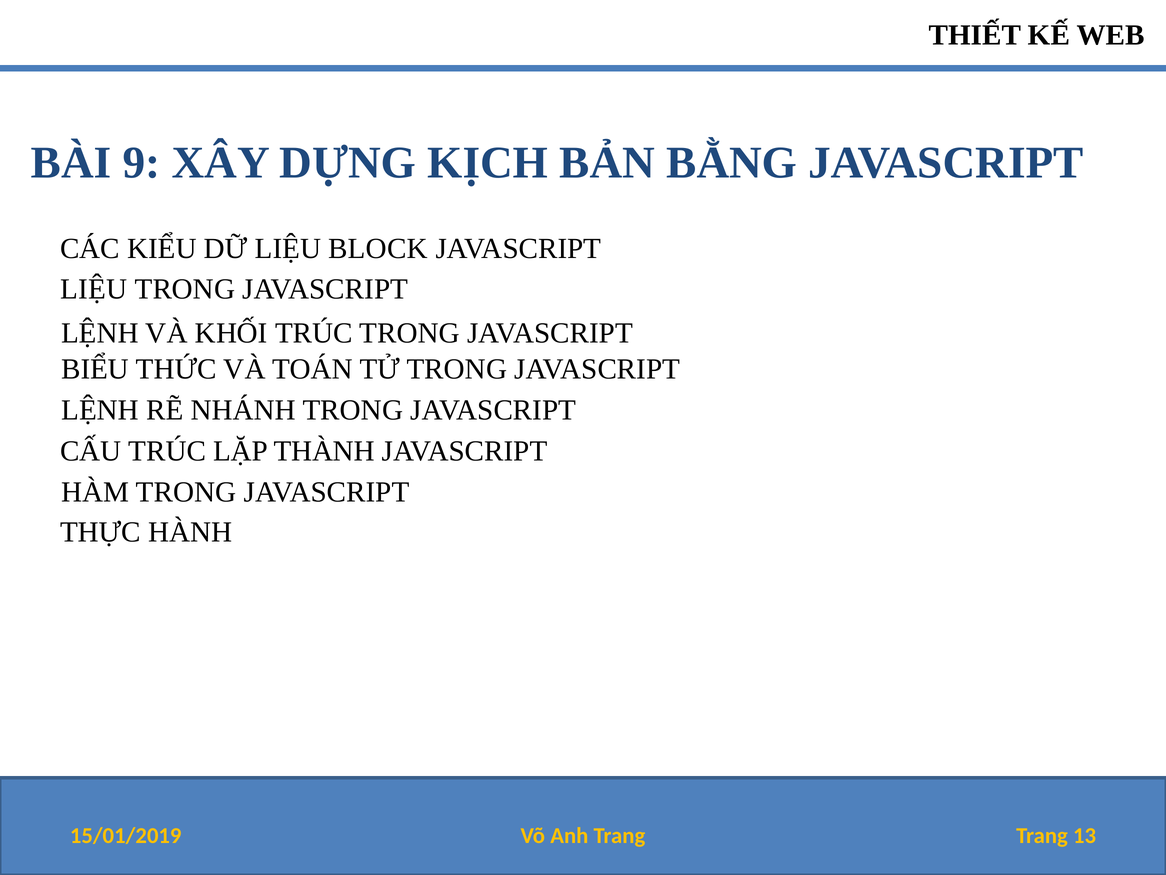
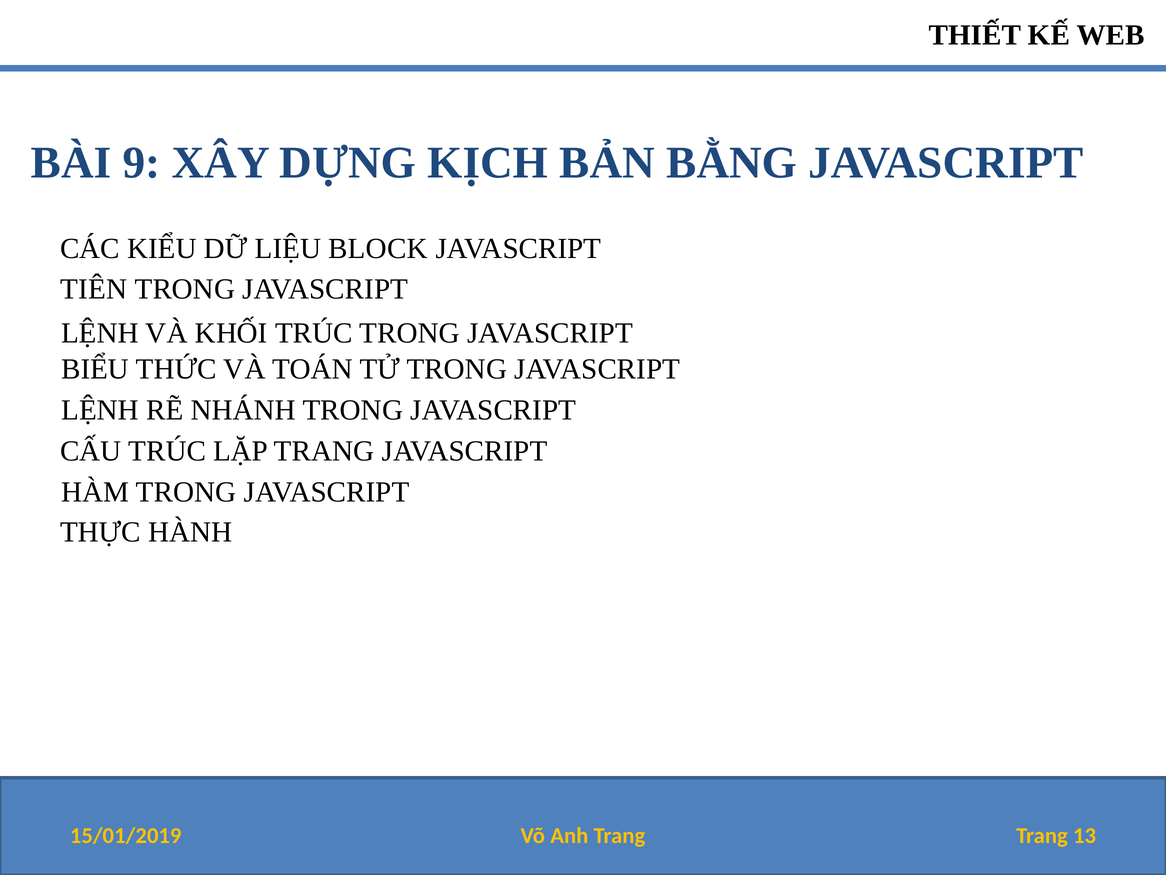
LIỆU: LIỆU -> TIÊN (94, 289)
LẶP THÀNH: THÀNH -> TRANG (324, 451)
